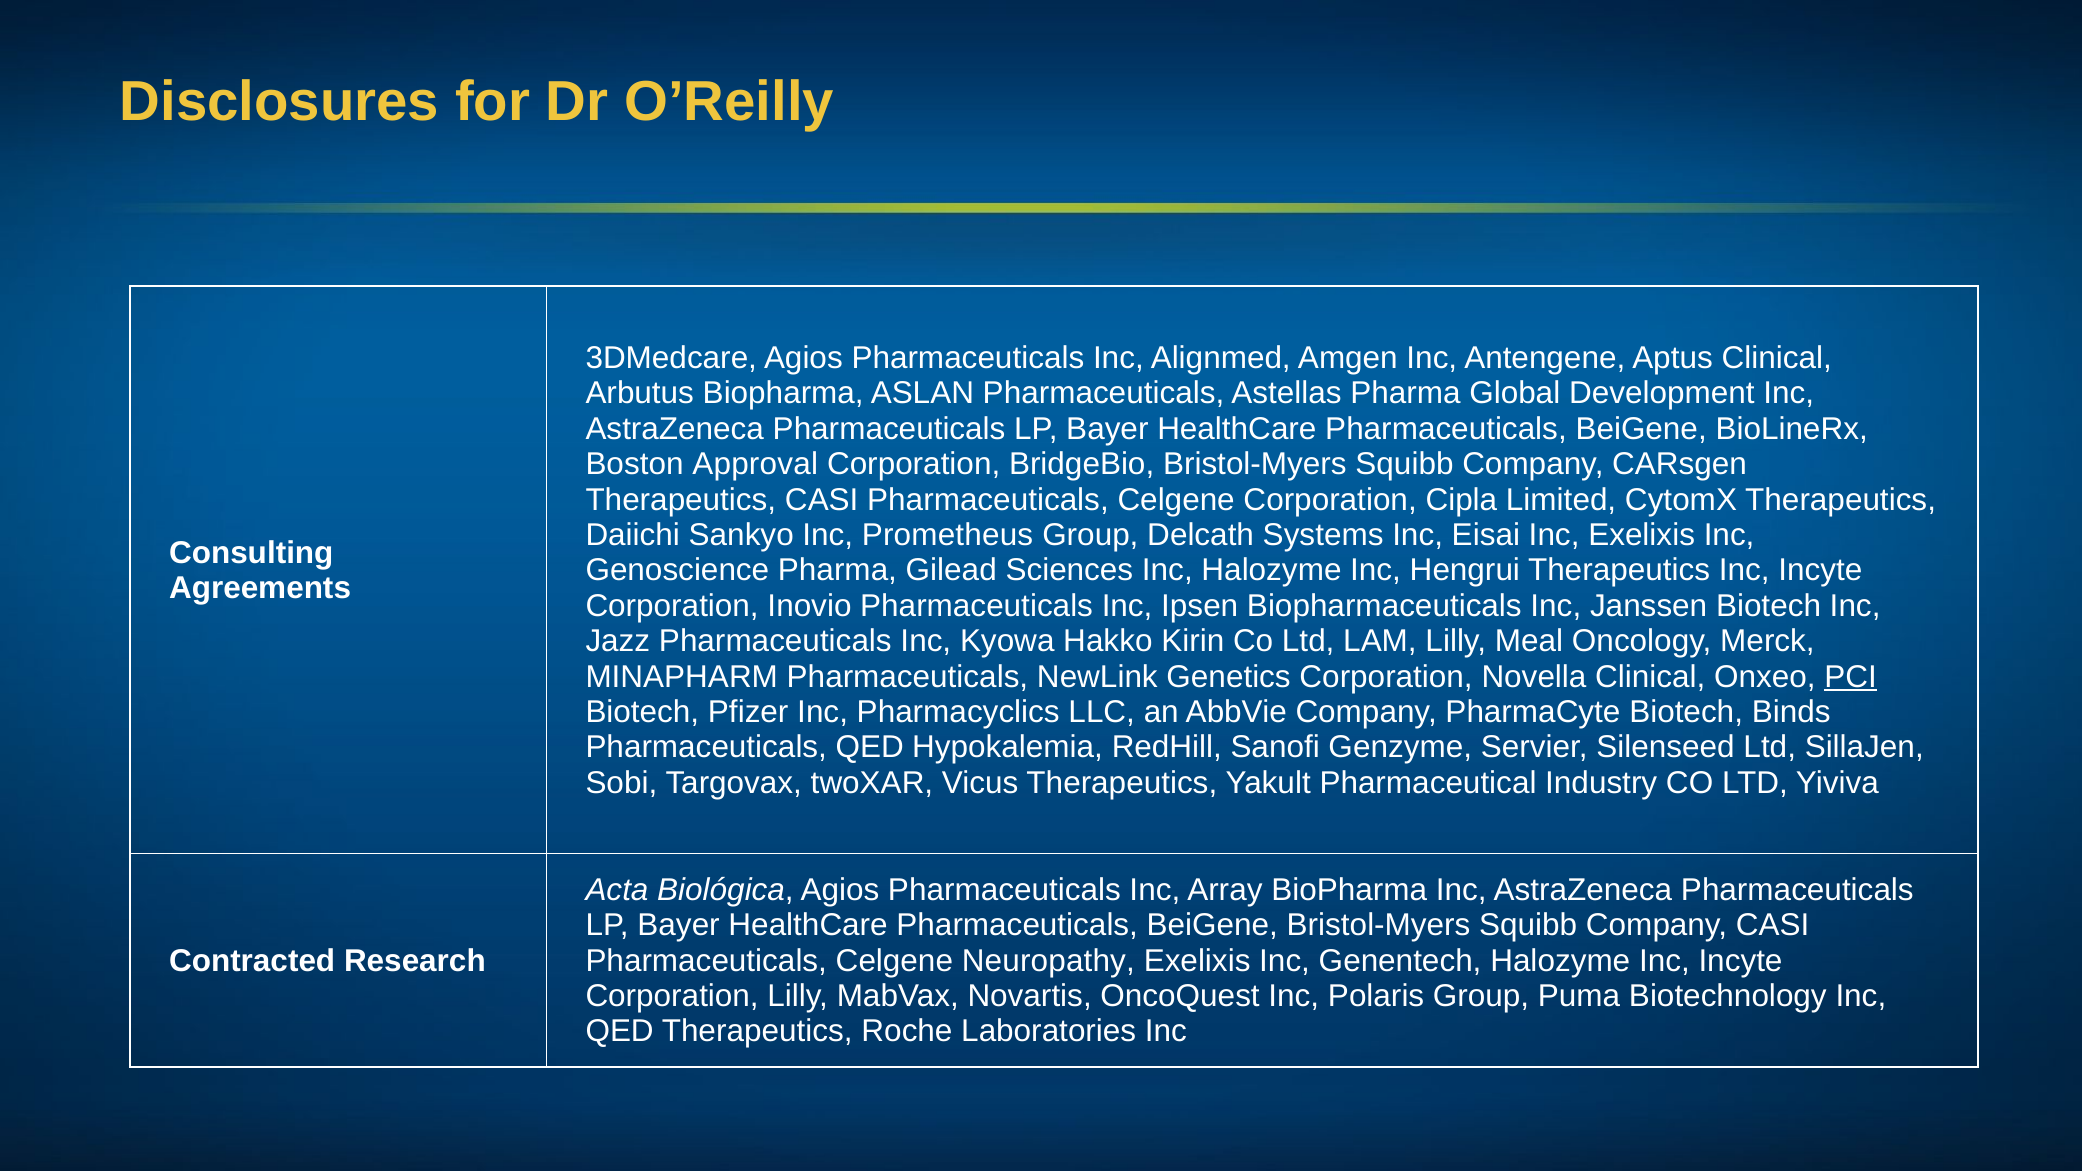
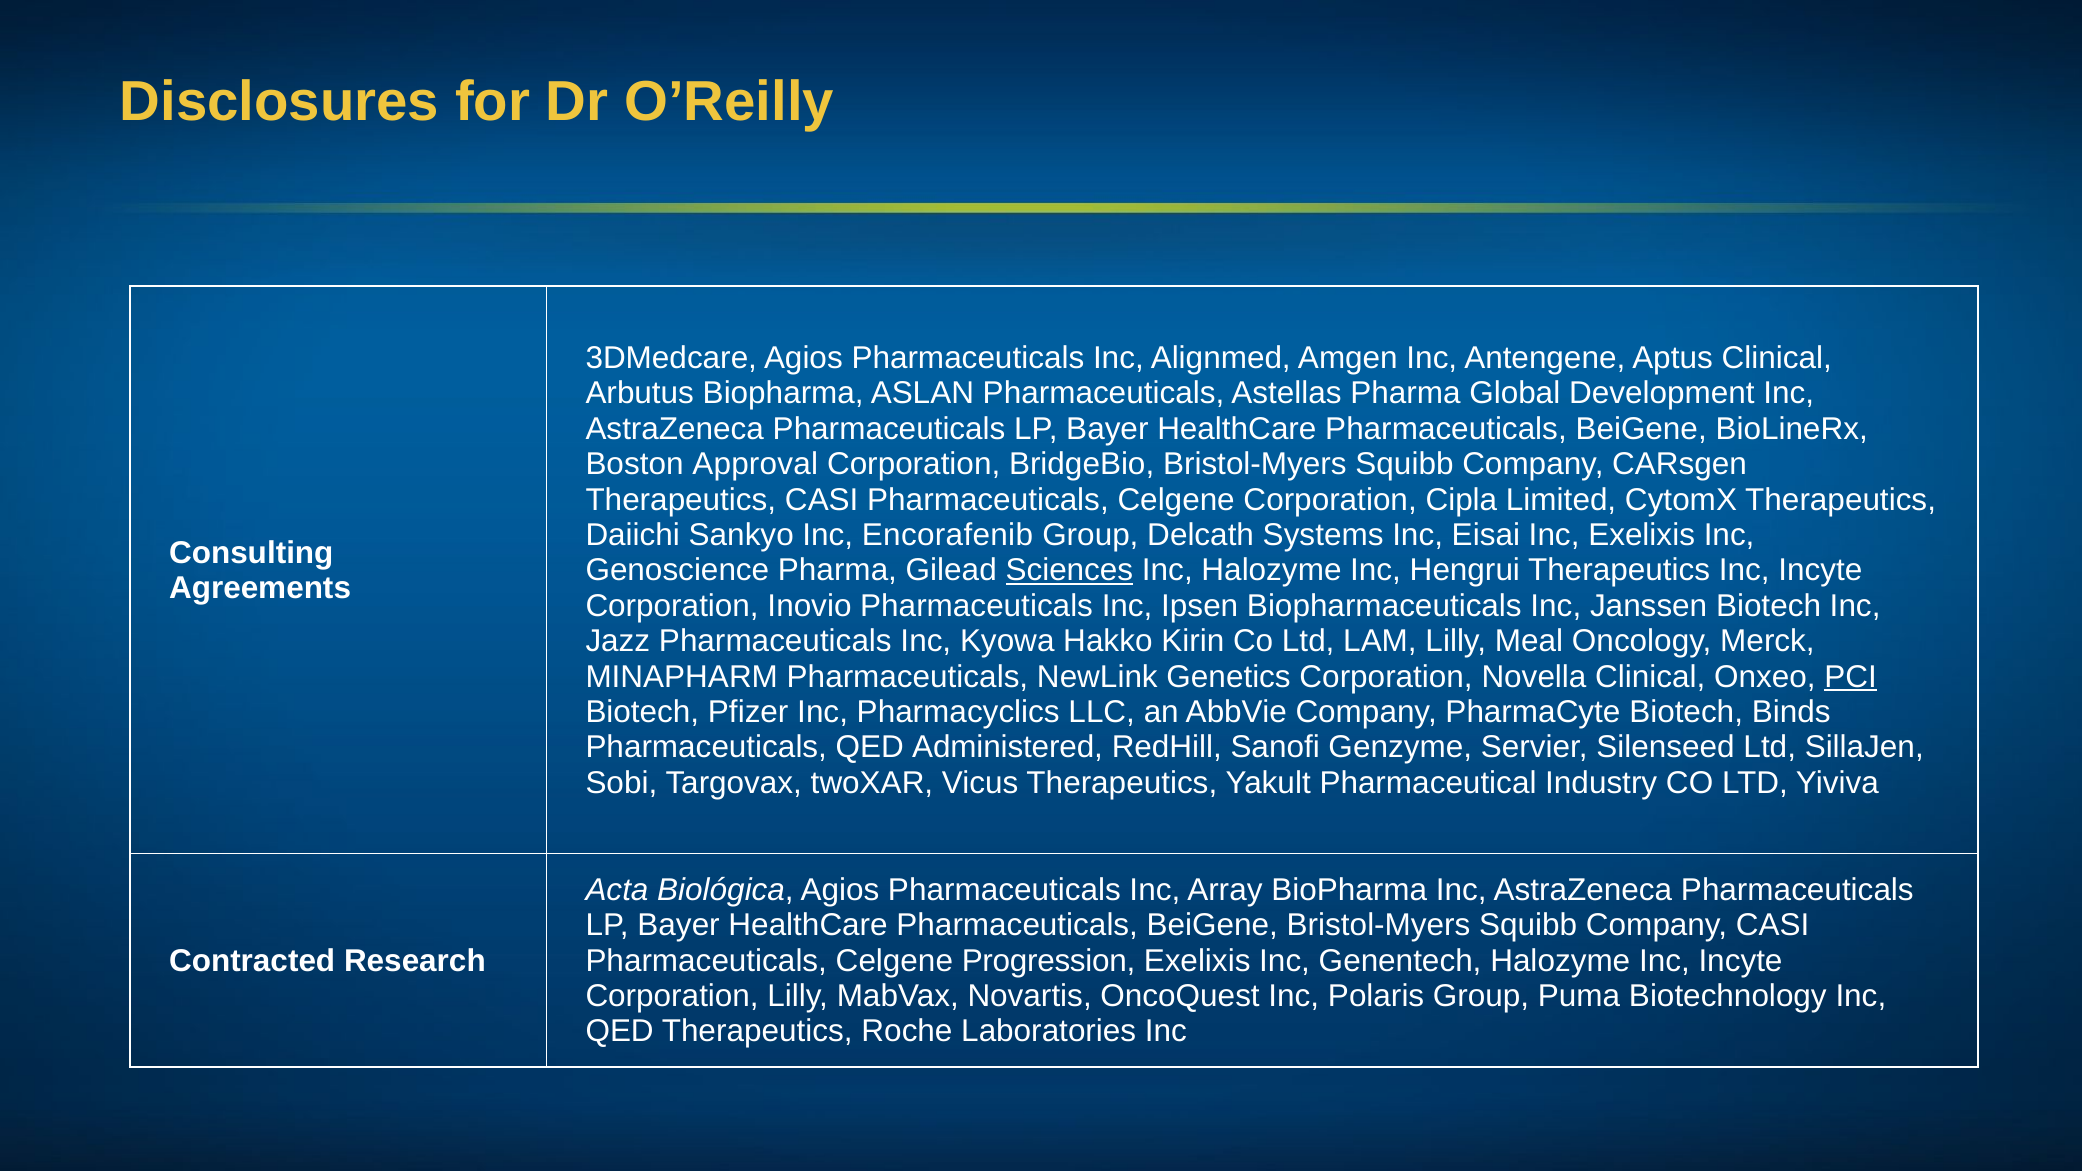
Prometheus: Prometheus -> Encorafenib (947, 535)
Sciences underline: none -> present (1069, 570)
Hypokalemia: Hypokalemia -> Administered (1008, 748)
Neuropathy: Neuropathy -> Progression (1049, 961)
